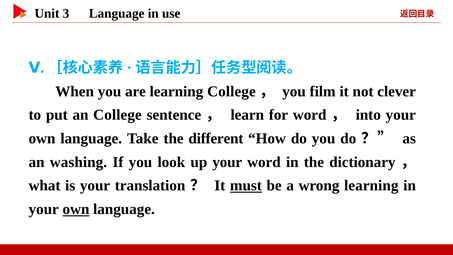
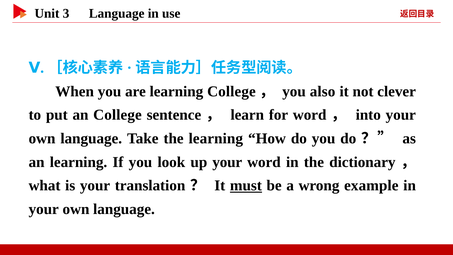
film: film -> also (323, 91)
the different: different -> learning (216, 138)
an washing: washing -> learning (79, 162)
wrong learning: learning -> example (371, 186)
own underline: present -> none (76, 209)
